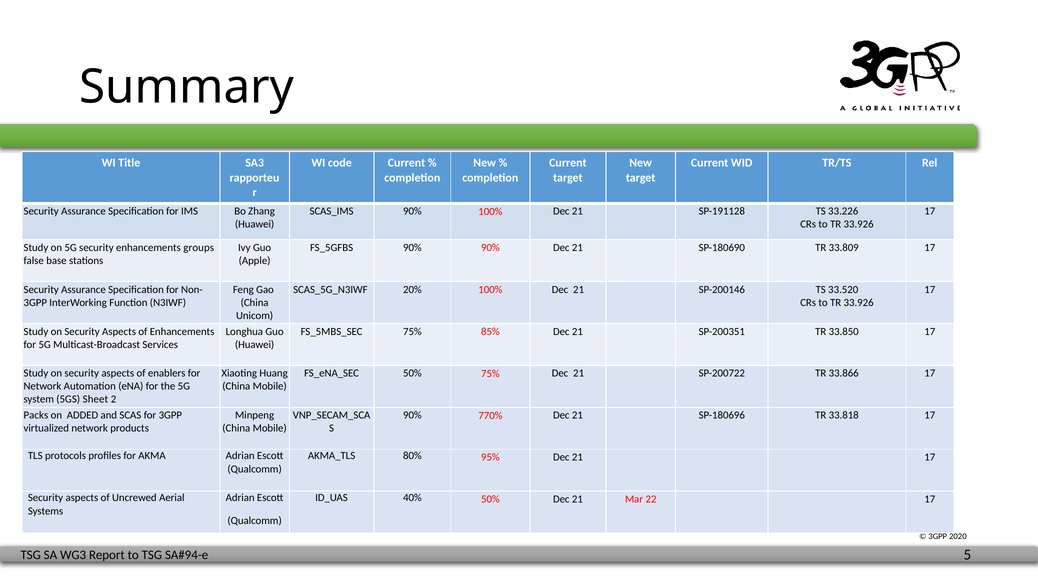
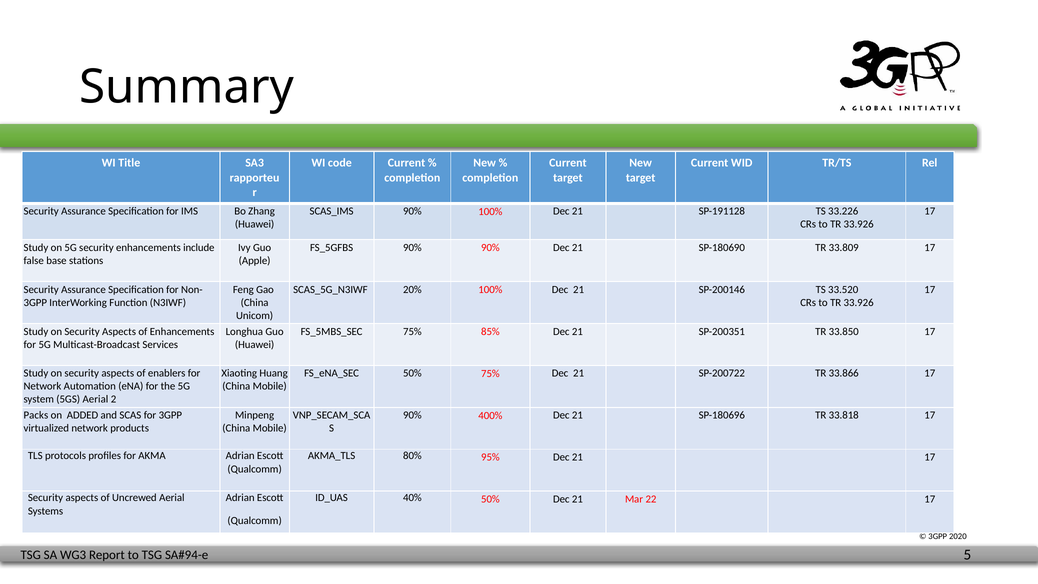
groups: groups -> include (199, 248)
5GS Sheet: Sheet -> Aerial (95, 399)
770%: 770% -> 400% (490, 415)
